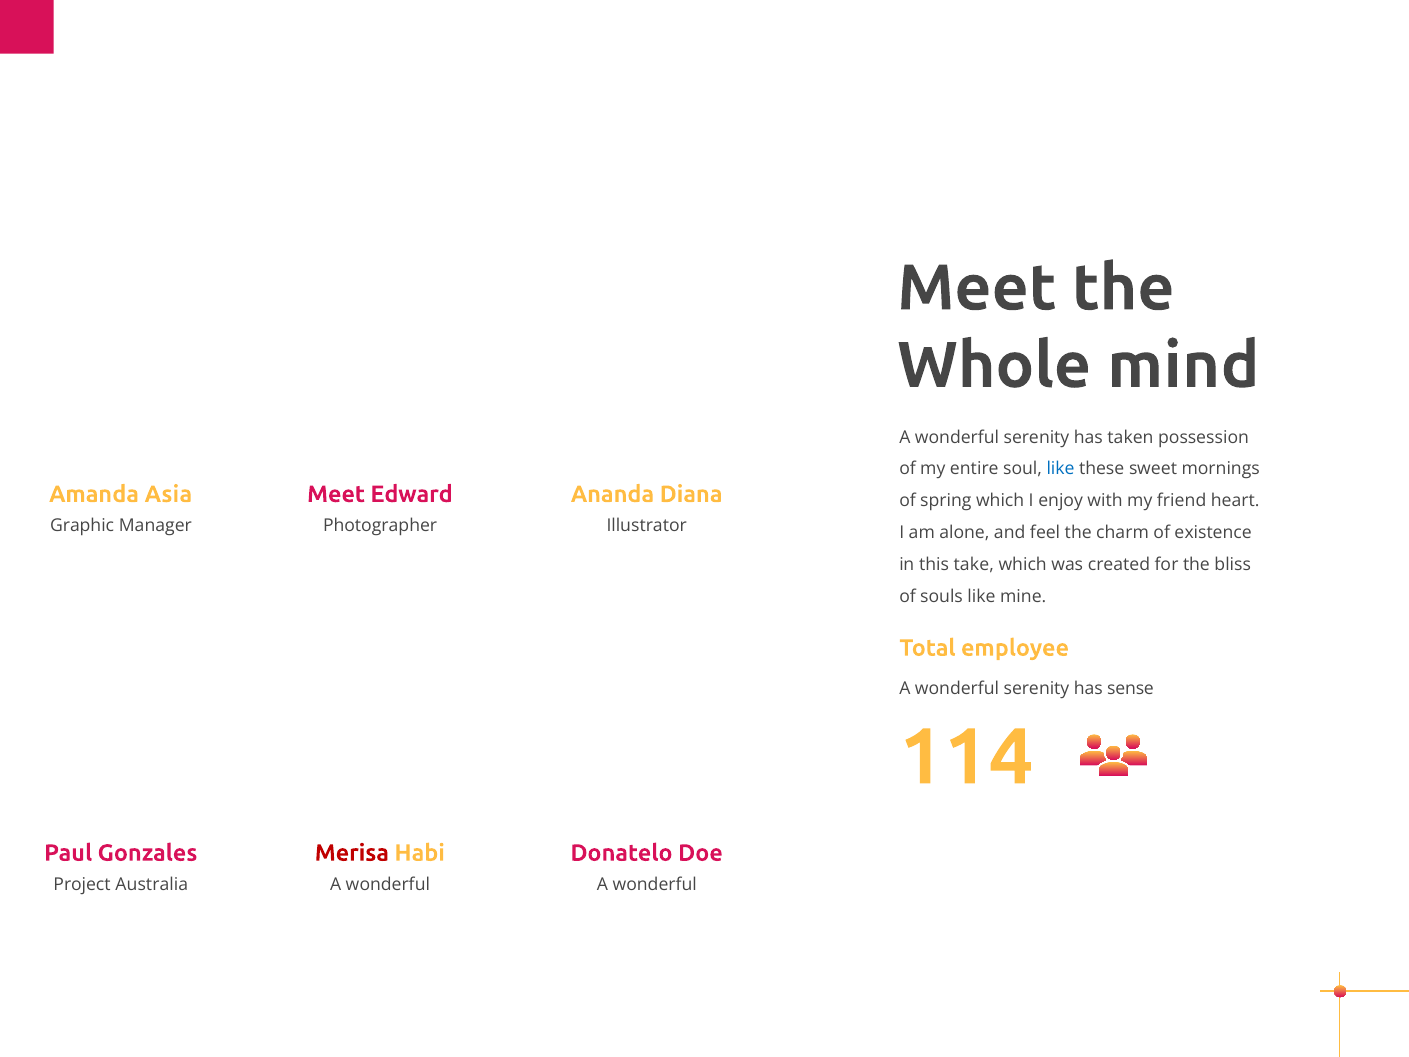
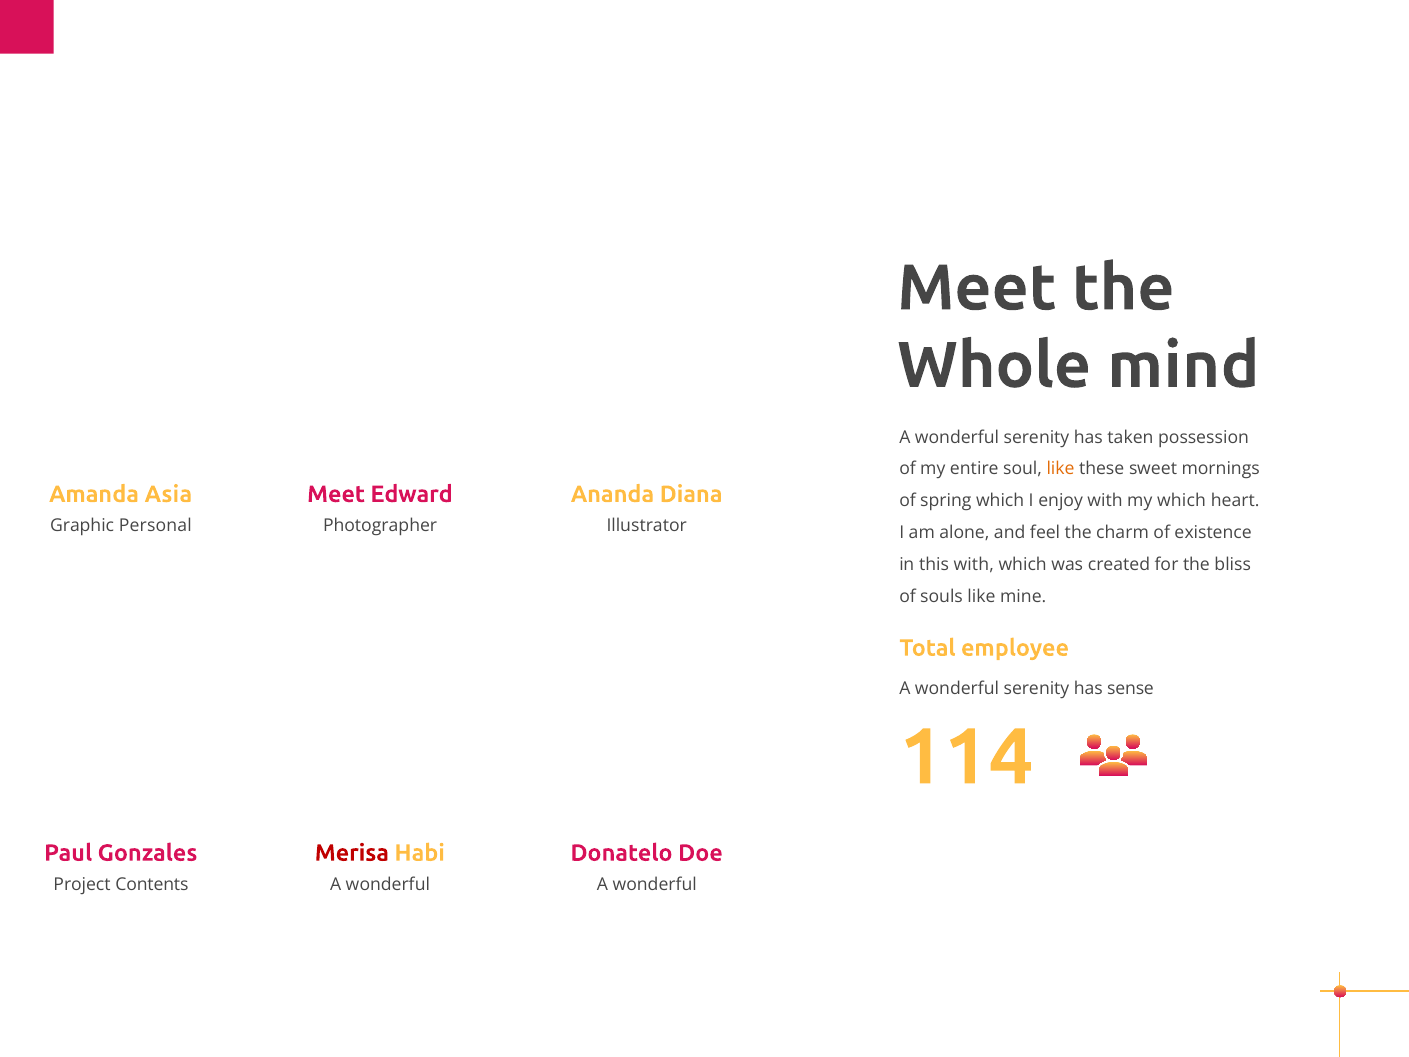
like colour: blue -> orange (1061, 469)
my friend: friend -> which (1182, 501)
Manager: Manager -> Personal (155, 526)
this take: take -> with (974, 564)
Australia: Australia -> Contents (152, 885)
